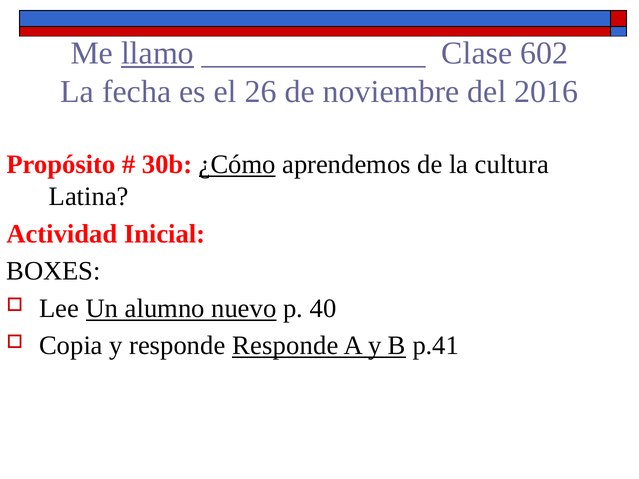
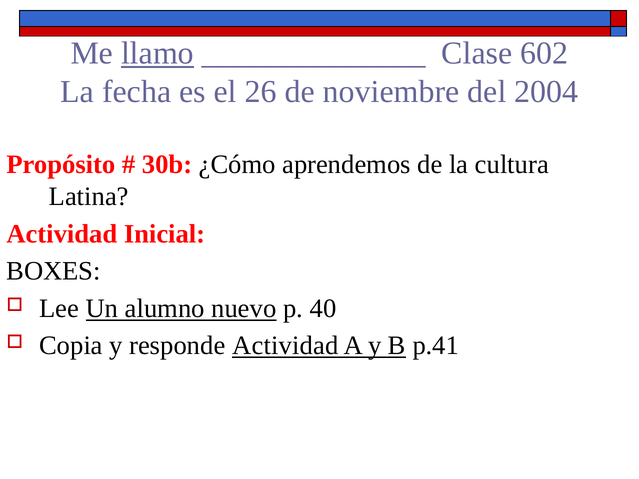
2016: 2016 -> 2004 (546, 92)
¿Cómo underline: present -> none (237, 165)
responde Responde: Responde -> Actividad (285, 346)
